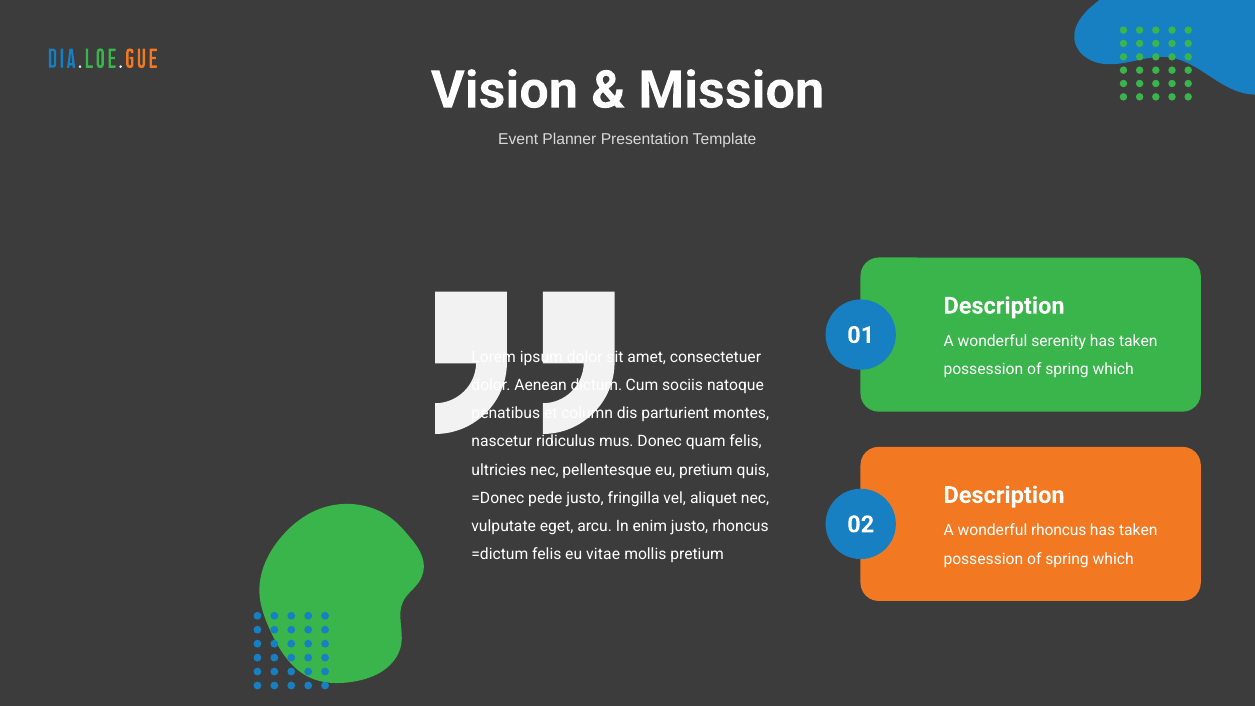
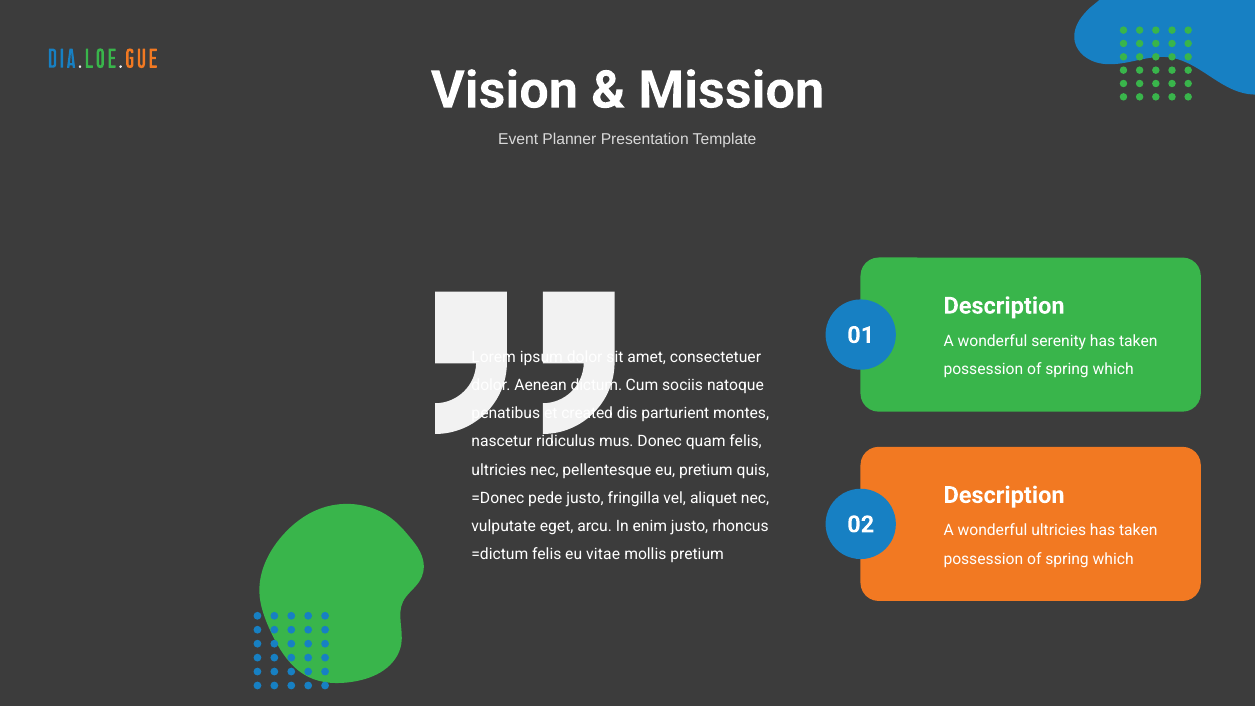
column: column -> created (587, 413)
wonderful rhoncus: rhoncus -> ultricies (1059, 531)
